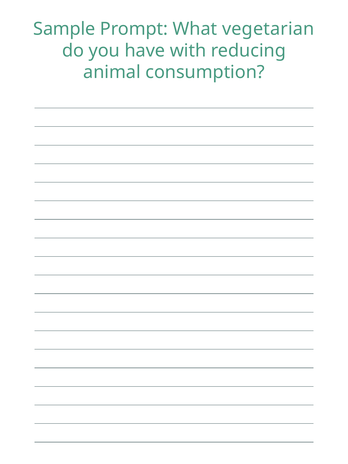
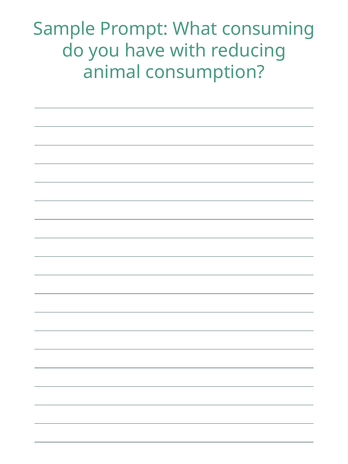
vegetarian: vegetarian -> consuming (268, 29)
